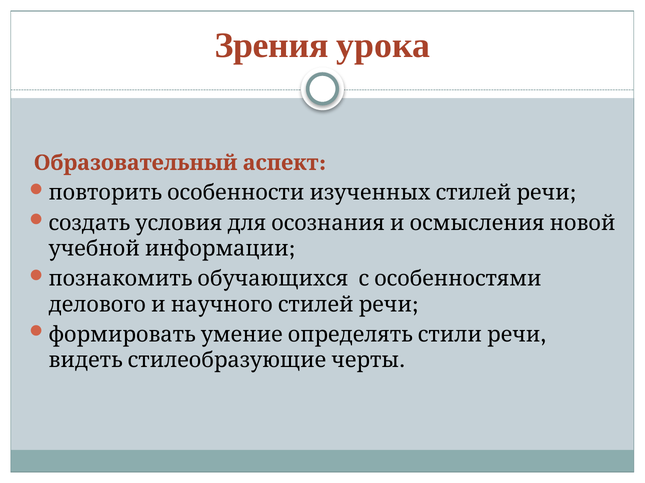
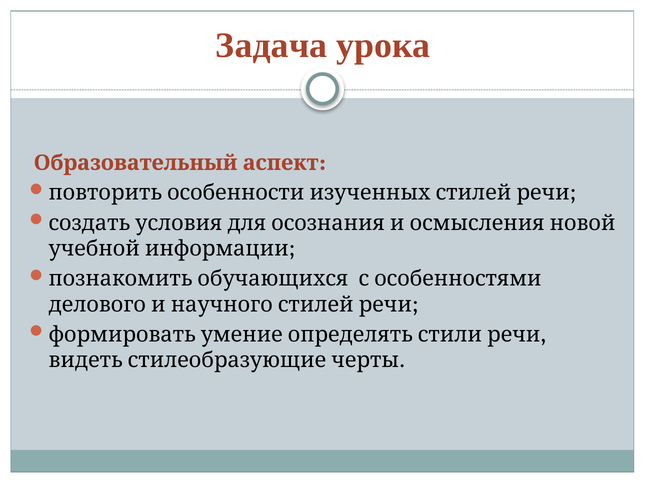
Зрения: Зрения -> Задача (271, 46)
